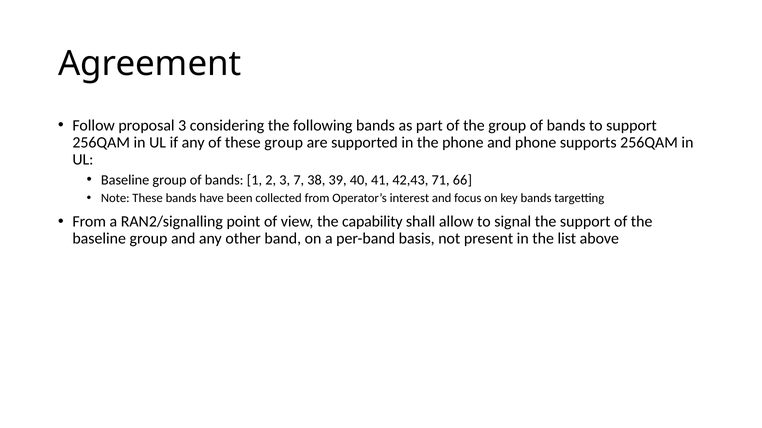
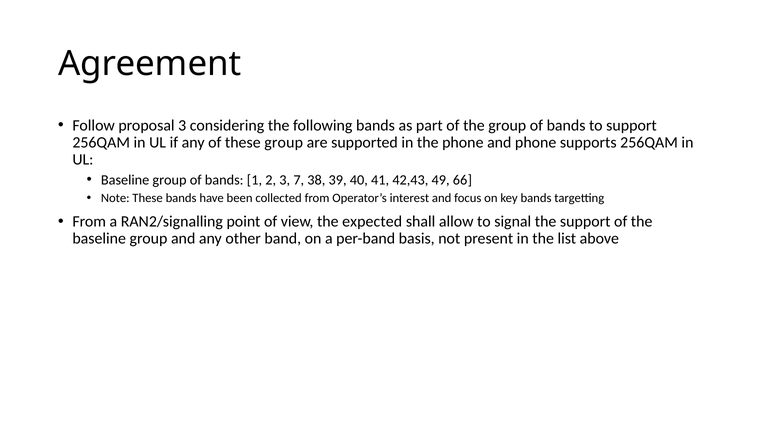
71: 71 -> 49 (441, 180)
capability: capability -> expected (372, 222)
